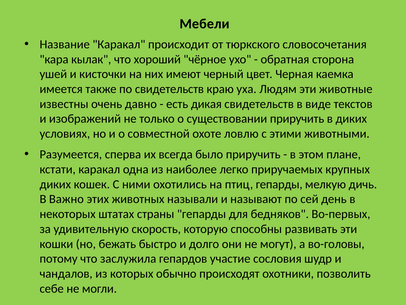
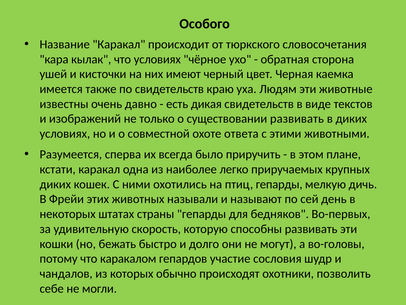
Мебели: Мебели -> Особого (205, 24)
что хороший: хороший -> условиях (157, 59)
существовании приручить: приручить -> развивать (297, 119)
ловлю: ловлю -> ответа (241, 134)
Важно: Важно -> Фрейи (66, 199)
заслужила: заслужила -> каракалом (128, 258)
